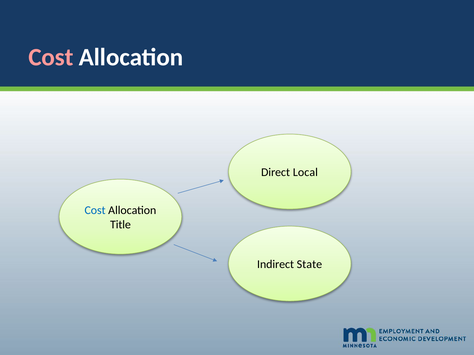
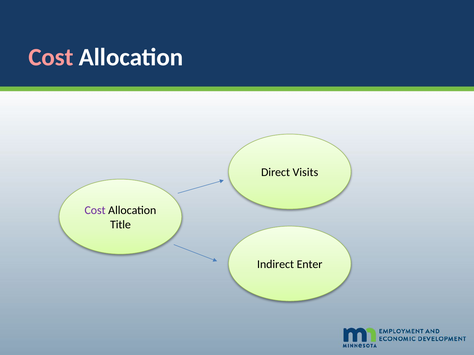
Local: Local -> Visits (305, 173)
Cost colour: blue -> purple (95, 211)
State: State -> Enter (310, 265)
